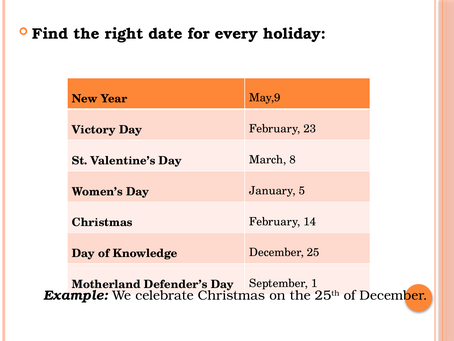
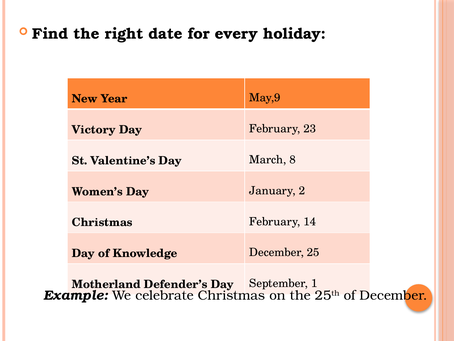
5: 5 -> 2 (302, 190)
